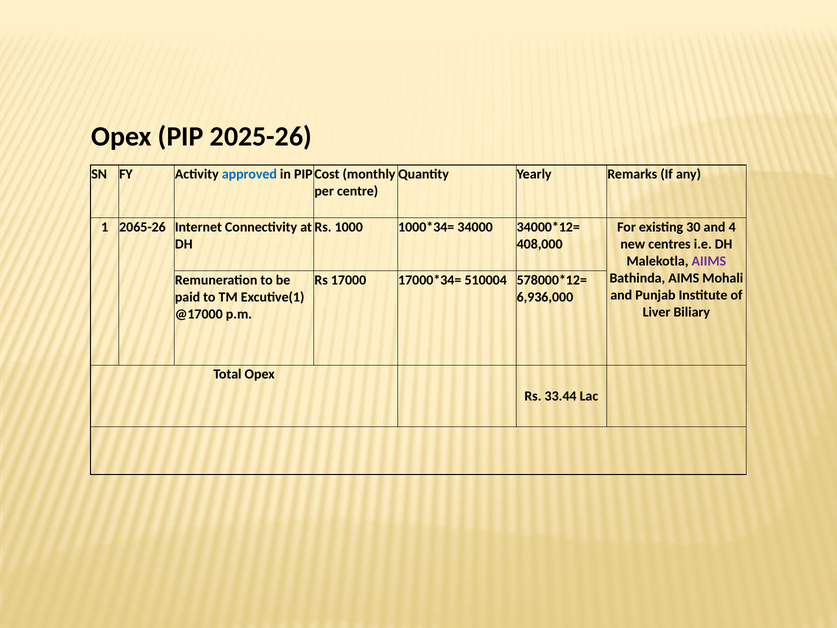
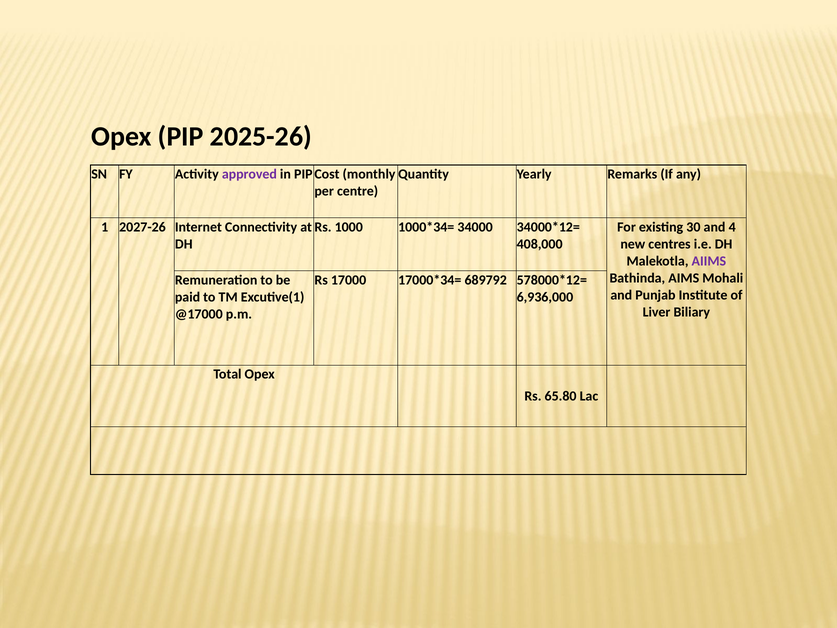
approved colour: blue -> purple (249, 174)
2065-26: 2065-26 -> 2027-26 (142, 227)
510004: 510004 -> 689792 (486, 280)
33.44: 33.44 -> 65.80 (561, 396)
